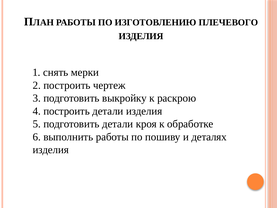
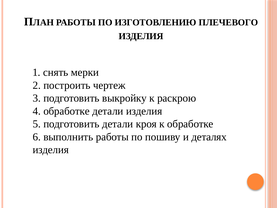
4 построить: построить -> обработке (67, 111)
